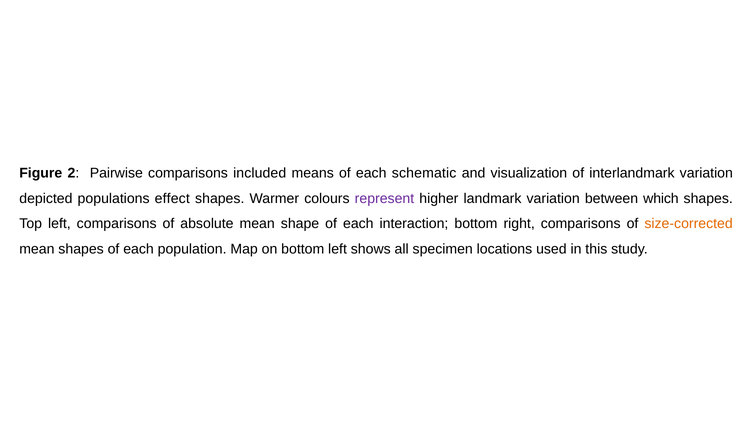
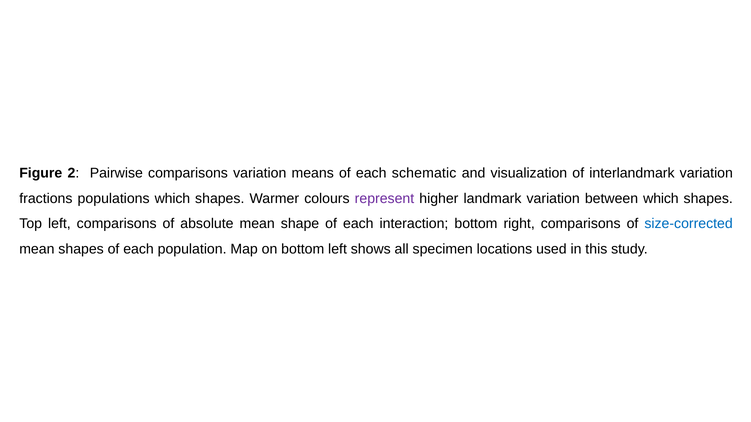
comparisons included: included -> variation (260, 173)
depicted: depicted -> fractions (46, 199)
populations effect: effect -> which (172, 199)
size-corrected colour: orange -> blue (689, 224)
